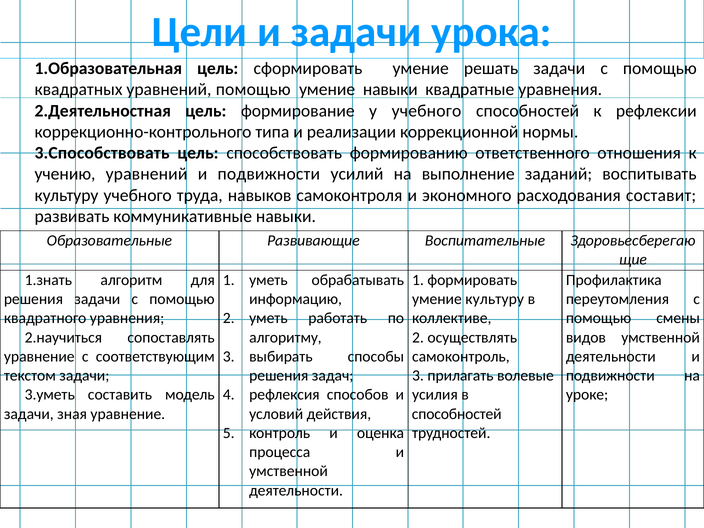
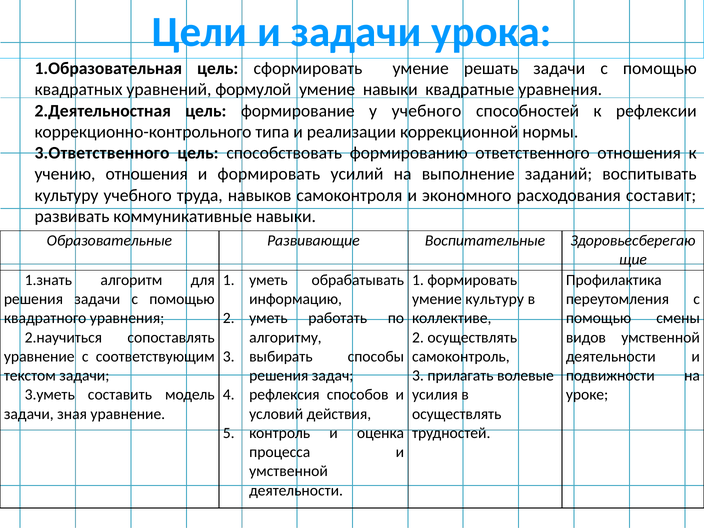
уравнений помощью: помощью -> формулой (253, 90)
3.Способствовать: 3.Способствовать -> 3.Ответственного (102, 153)
учению уравнений: уравнений -> отношения (147, 174)
подвижности: подвижности -> формировать (269, 174)
способностей: способностей -> осуществлять (457, 414)
